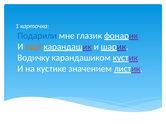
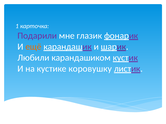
Подарили colour: blue -> purple (37, 36)
Водичку: Водичку -> Любили (33, 58)
значением: значением -> коровушку (90, 69)
